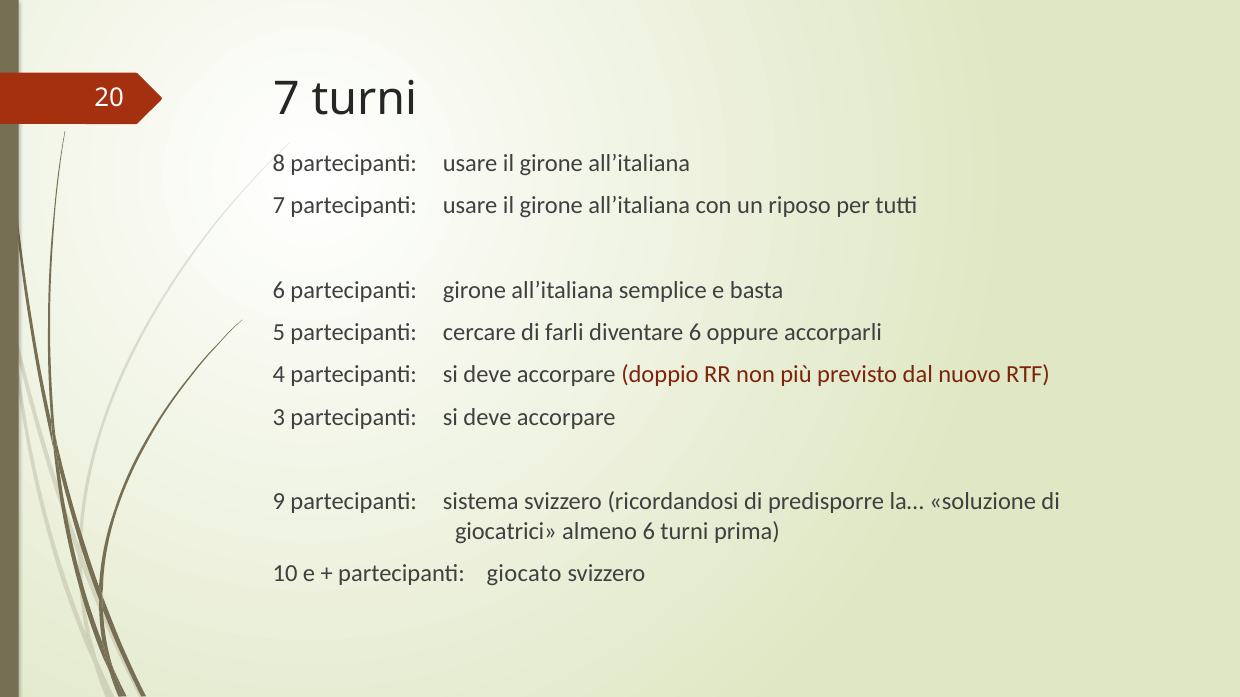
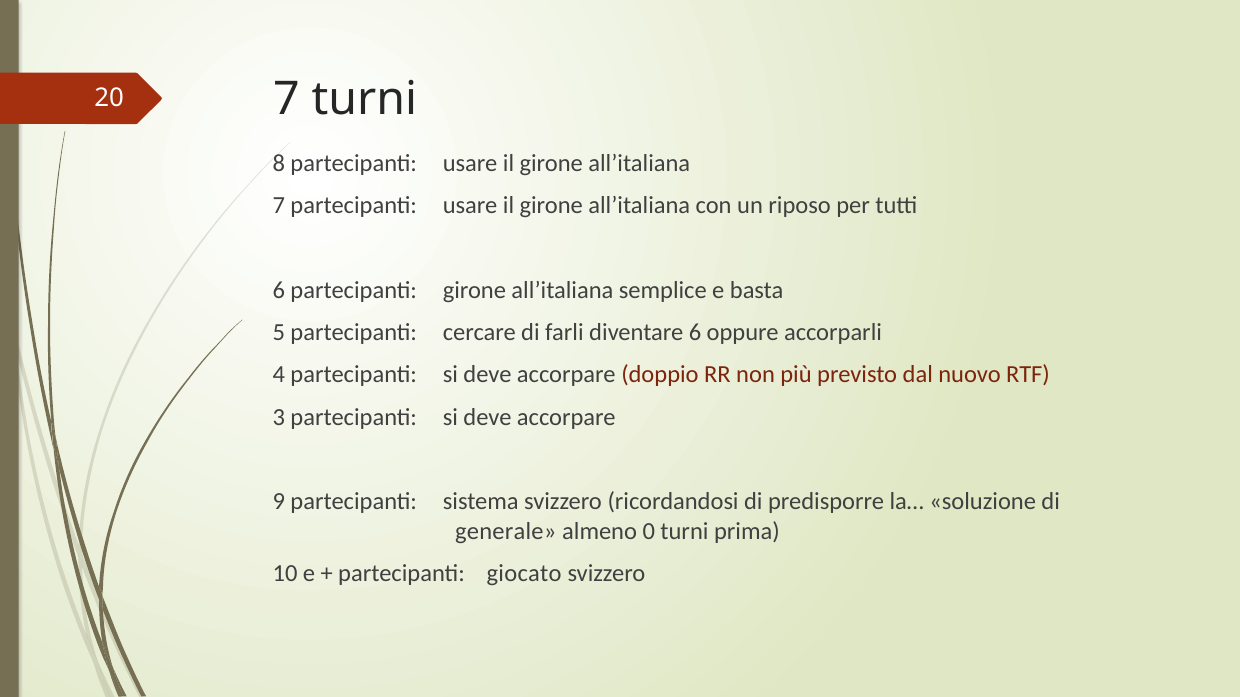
giocatrici: giocatrici -> generale (506, 532)
almeno 6: 6 -> 0 (649, 532)
